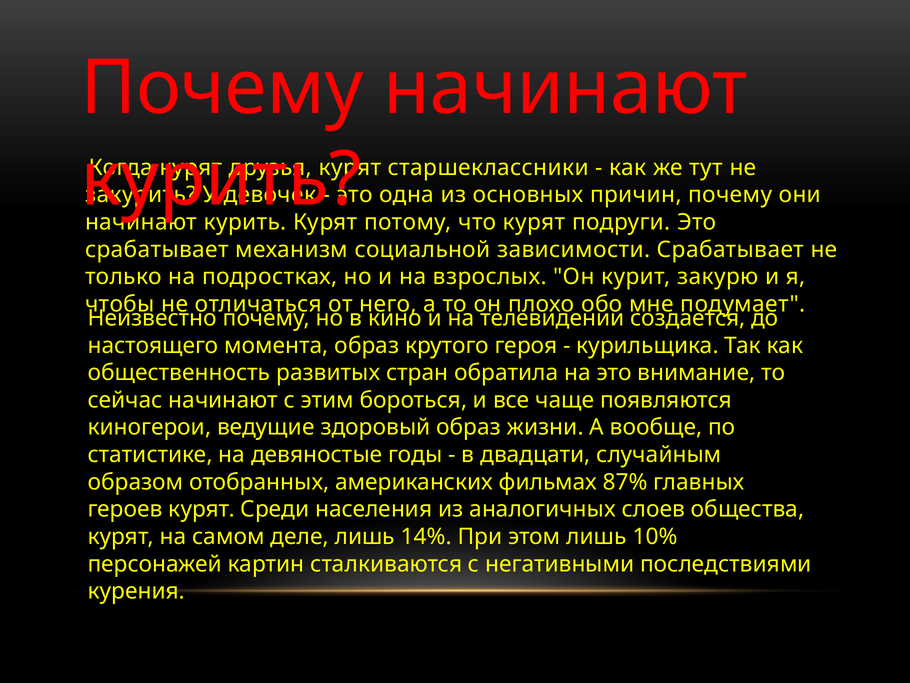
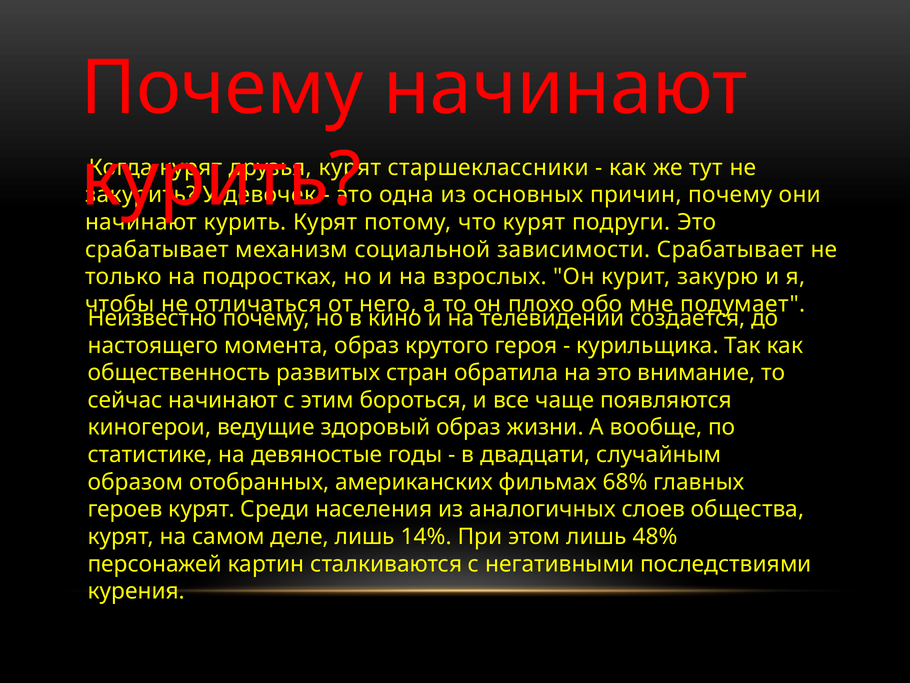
87%: 87% -> 68% (625, 482)
10%: 10% -> 48% (655, 536)
